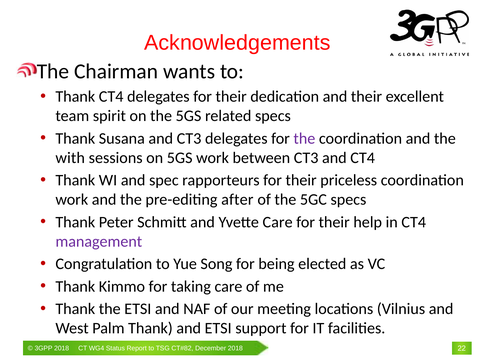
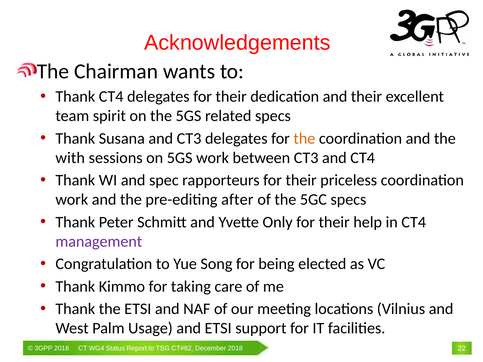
the colour: purple -> orange (304, 139)
Yvette Care: Care -> Only (278, 222)
Palm Thank: Thank -> Usage (150, 329)
